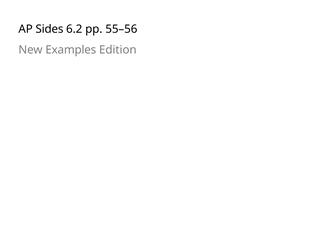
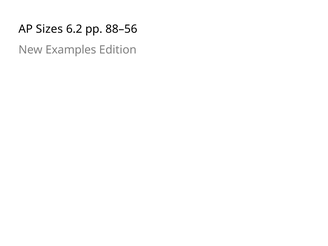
Sides: Sides -> Sizes (49, 29)
55–56: 55–56 -> 88–56 (121, 29)
